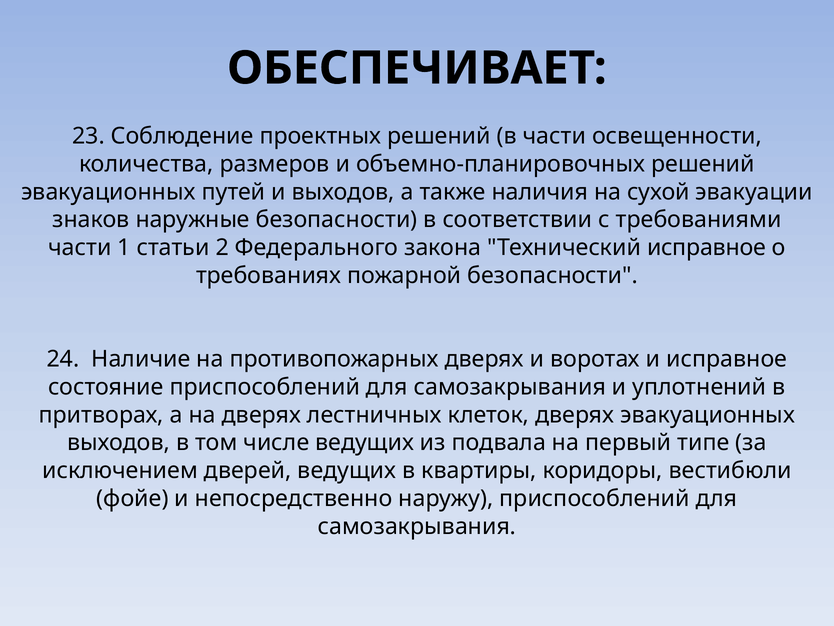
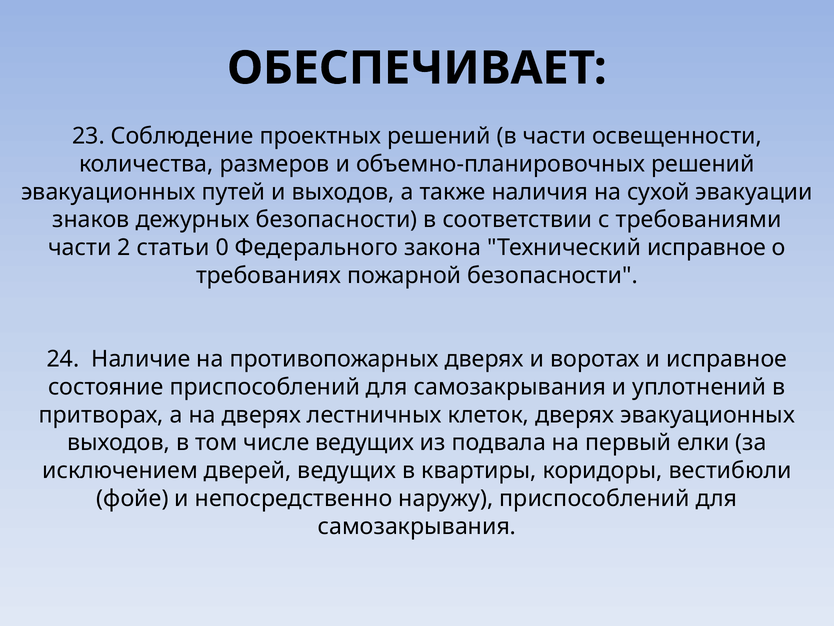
наружные: наружные -> дежурных (193, 220)
1: 1 -> 2 (124, 248)
2: 2 -> 0 (222, 248)
типе: типе -> елки (703, 442)
